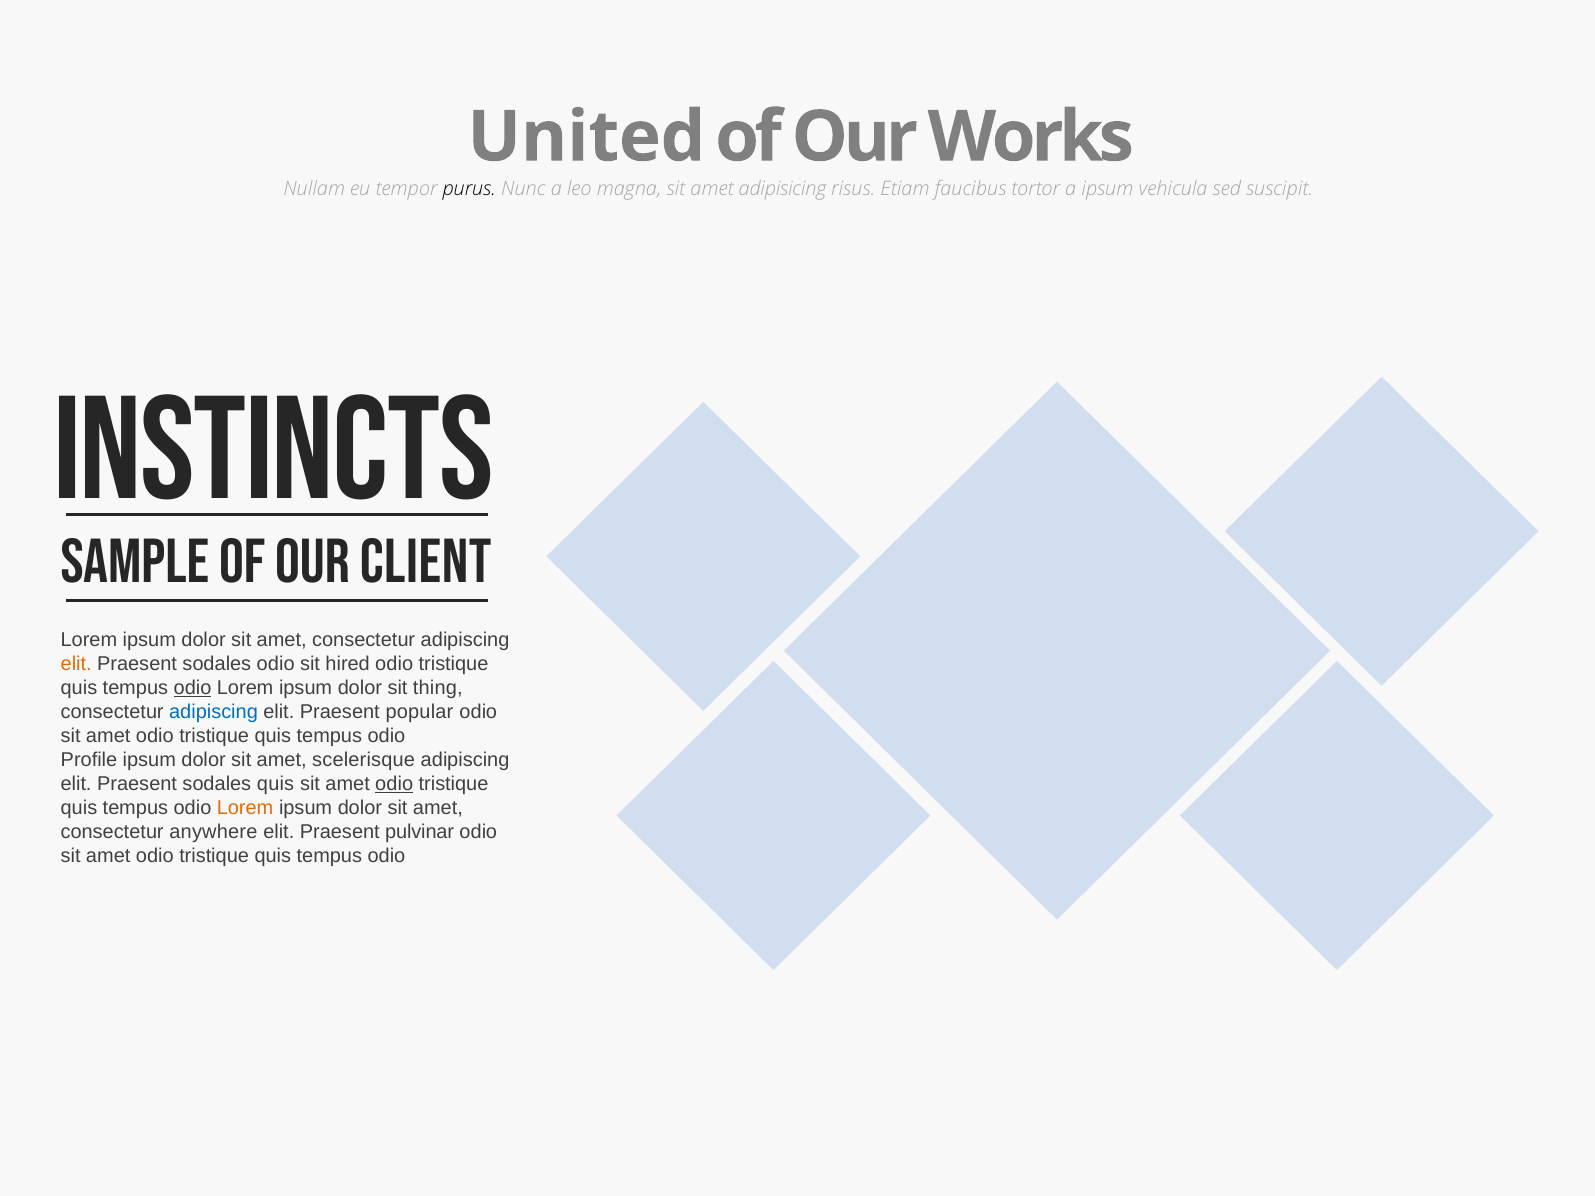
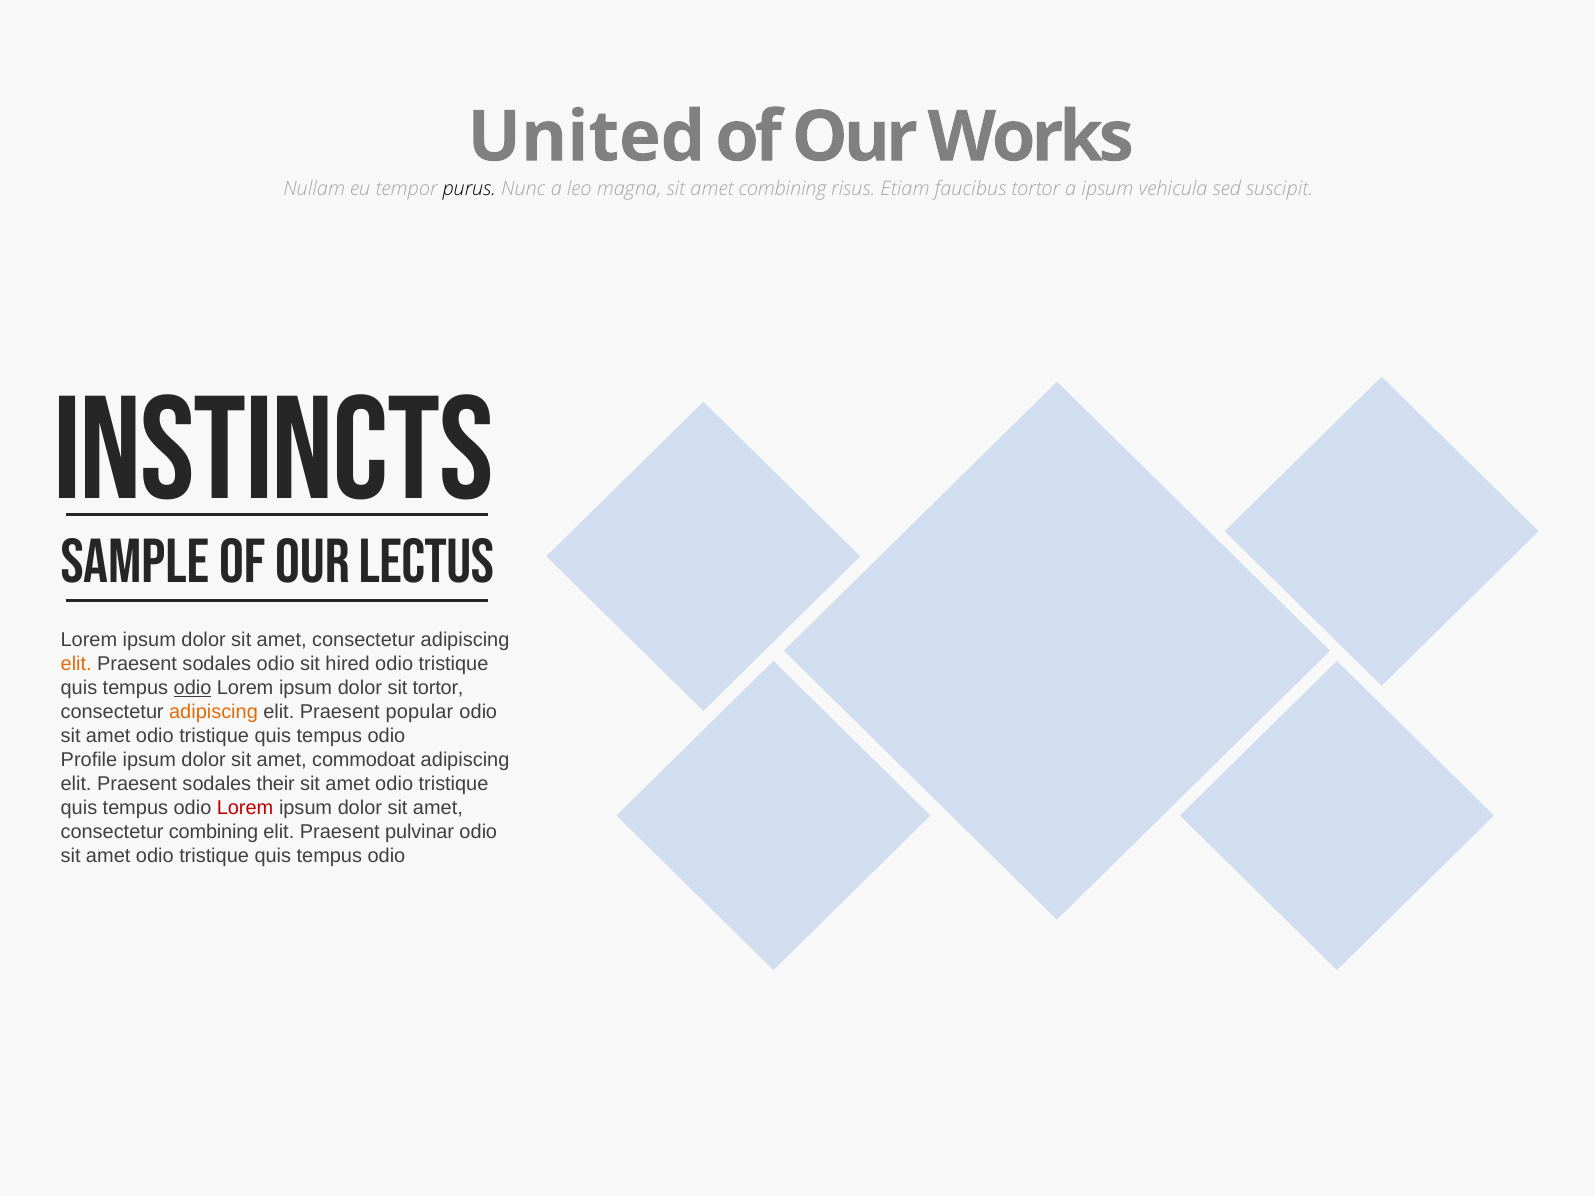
amet adipisicing: adipisicing -> combining (783, 189)
client: client -> lectus (426, 563)
sit thing: thing -> tortor (438, 688)
adipiscing colour: blue -> orange (214, 712)
scelerisque: scelerisque -> commodoat (364, 760)
sodales quis: quis -> their (276, 784)
odio underline: present -> none (394, 784)
Lorem colour: orange -> red (245, 808)
consectetur anywhere: anywhere -> combining (214, 832)
